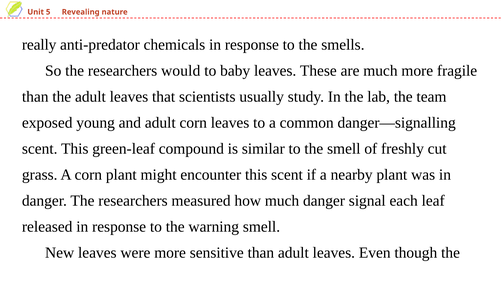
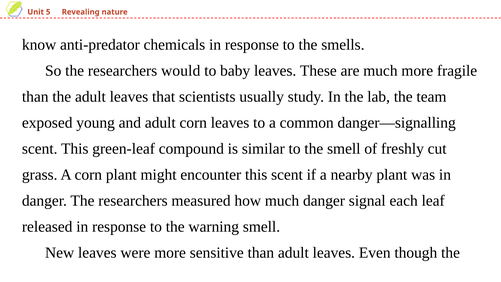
really: really -> know (39, 45)
